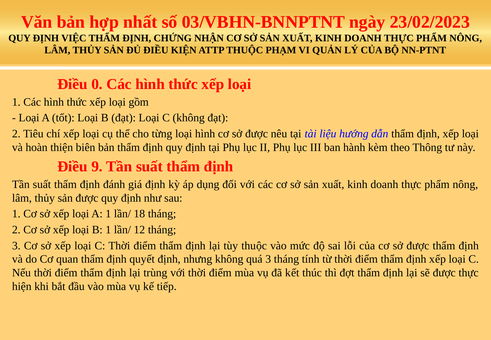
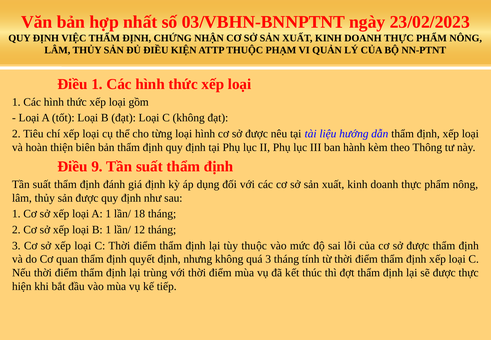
Điều 0: 0 -> 1 (97, 84)
